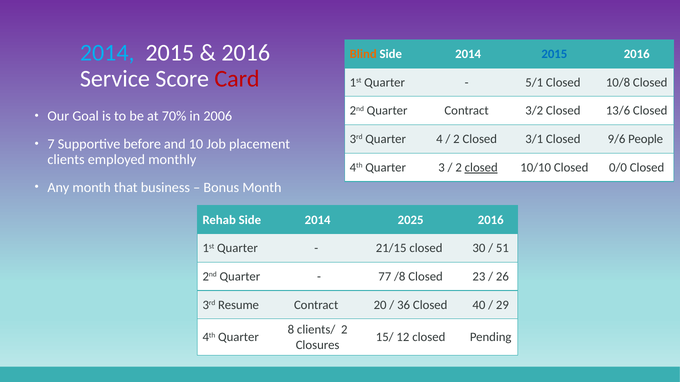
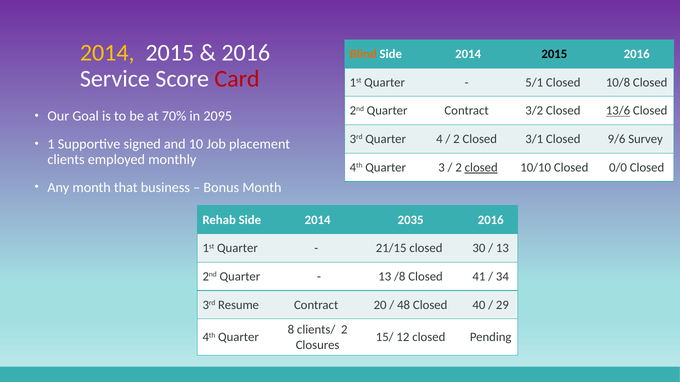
2014 colour: light blue -> yellow (107, 53)
2015 colour: blue -> black (554, 54)
13/6 underline: none -> present (618, 111)
2006: 2006 -> 2095 (218, 116)
People: People -> Survey (646, 139)
7: 7 -> 1 (51, 144)
before: before -> signed (142, 144)
2025: 2025 -> 2035 (411, 220)
51: 51 -> 13 (502, 248)
77: 77 -> 13 (385, 277)
23: 23 -> 41 (479, 277)
26: 26 -> 34 (502, 277)
36: 36 -> 48 (404, 305)
